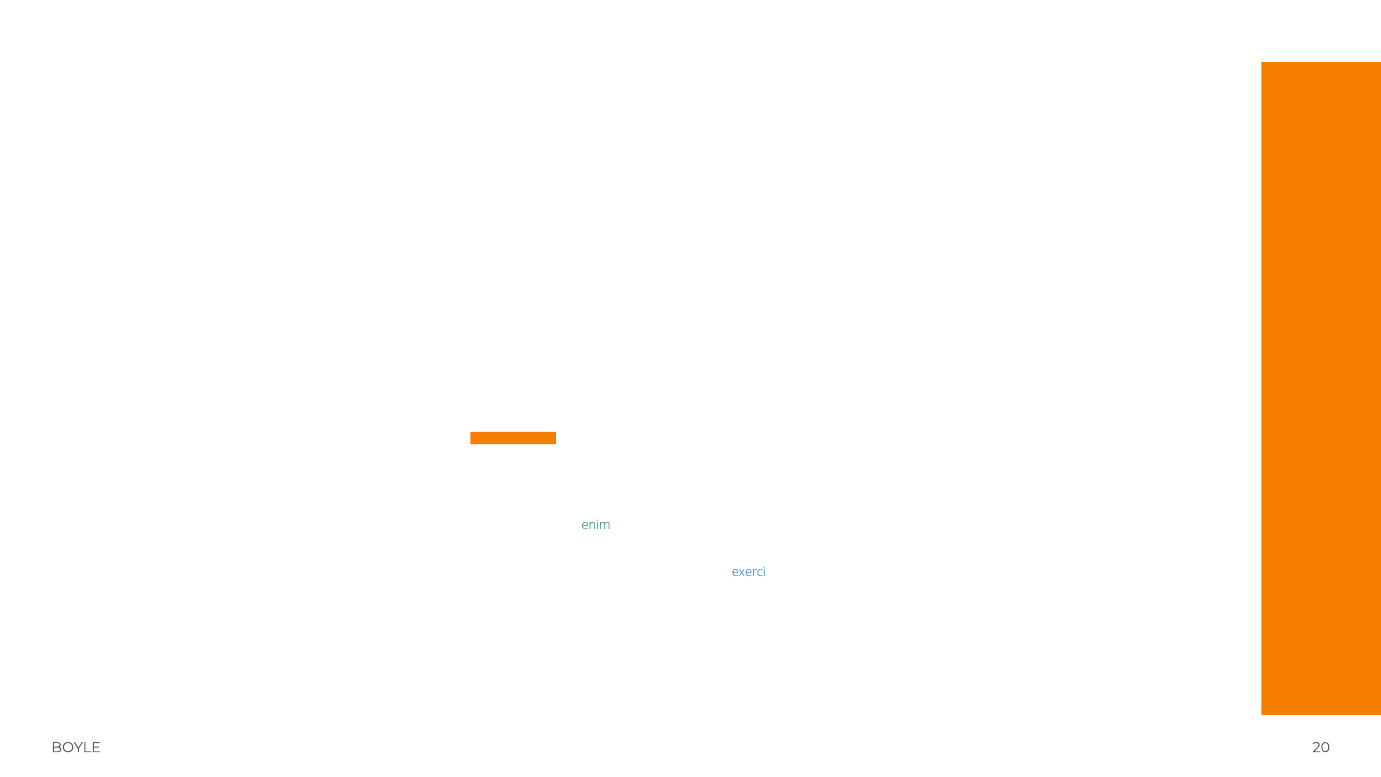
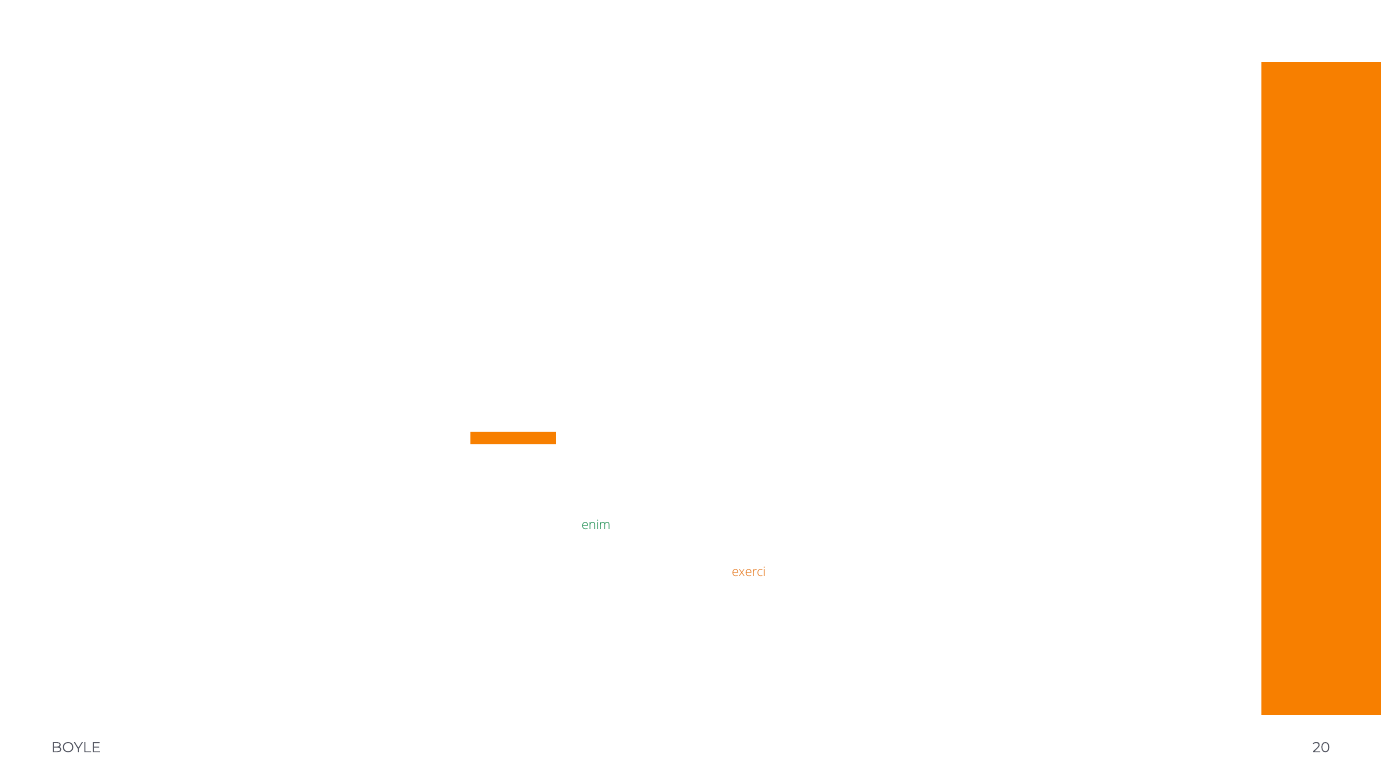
exerci colour: blue -> orange (749, 572)
